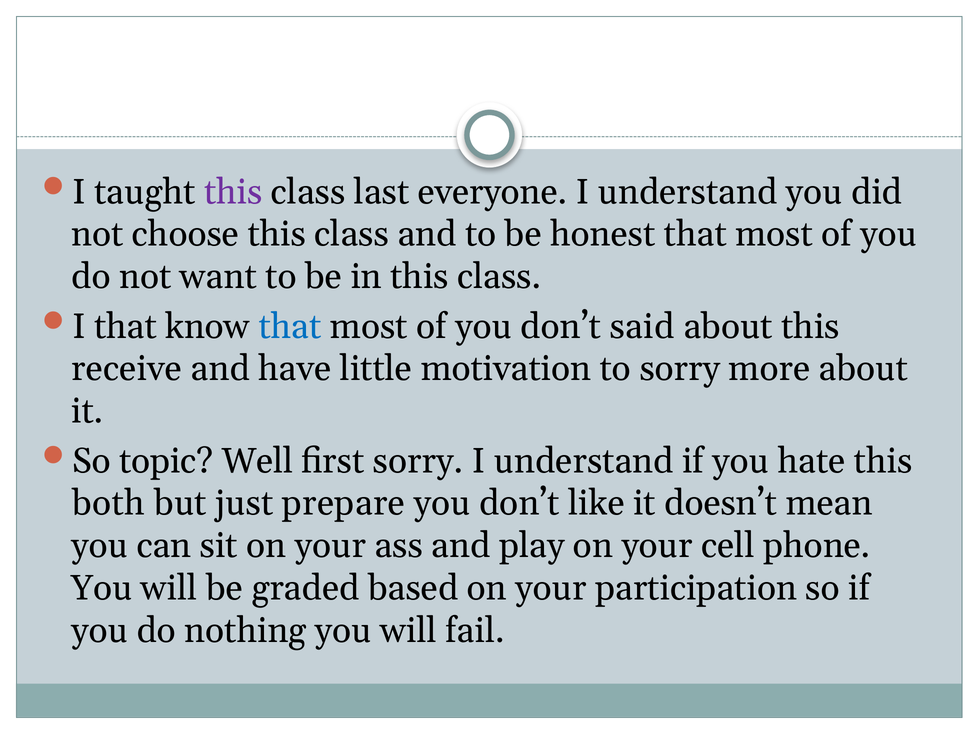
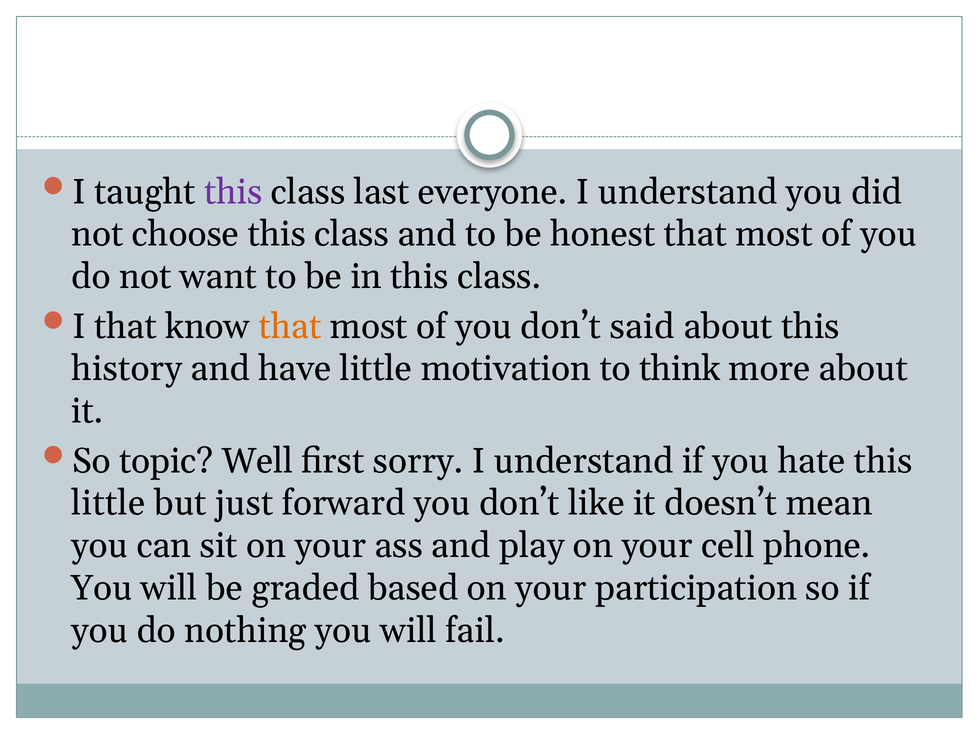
that colour: blue -> orange (290, 327)
receive: receive -> history (127, 369)
to sorry: sorry -> think (680, 369)
both: both -> little (108, 504)
prepare: prepare -> forward (344, 504)
